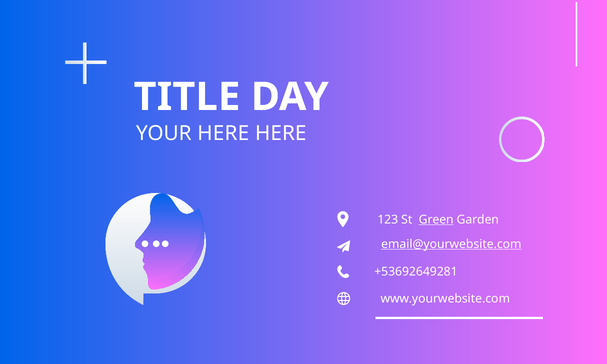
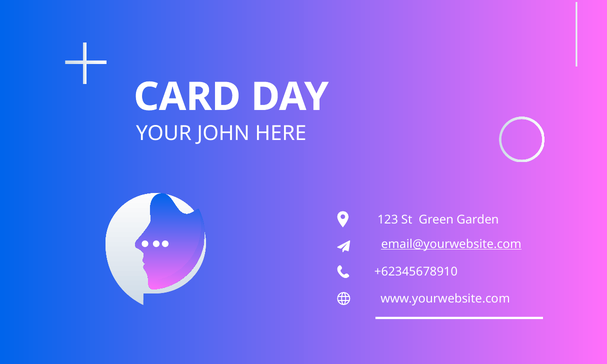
TITLE: TITLE -> CARD (187, 97)
YOUR HERE: HERE -> JOHN (223, 133)
Green underline: present -> none (436, 220)
+53692649281: +53692649281 -> +62345678910 (416, 272)
